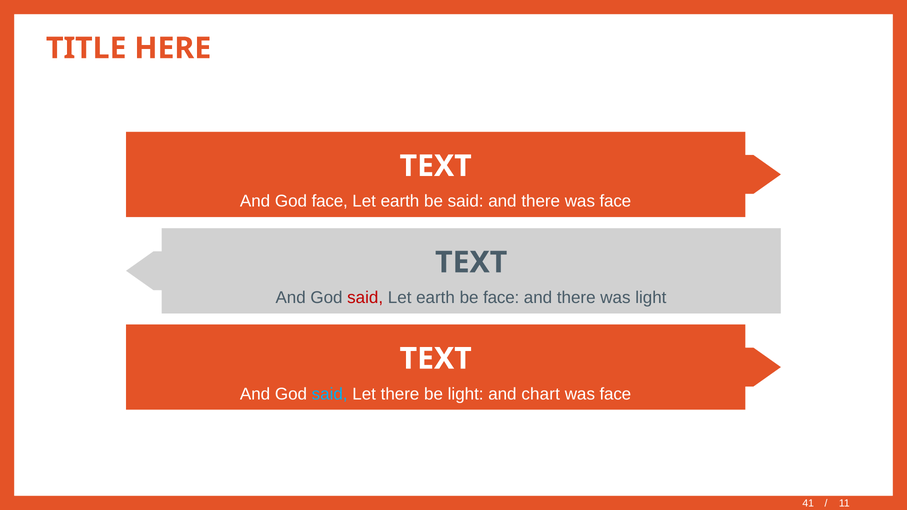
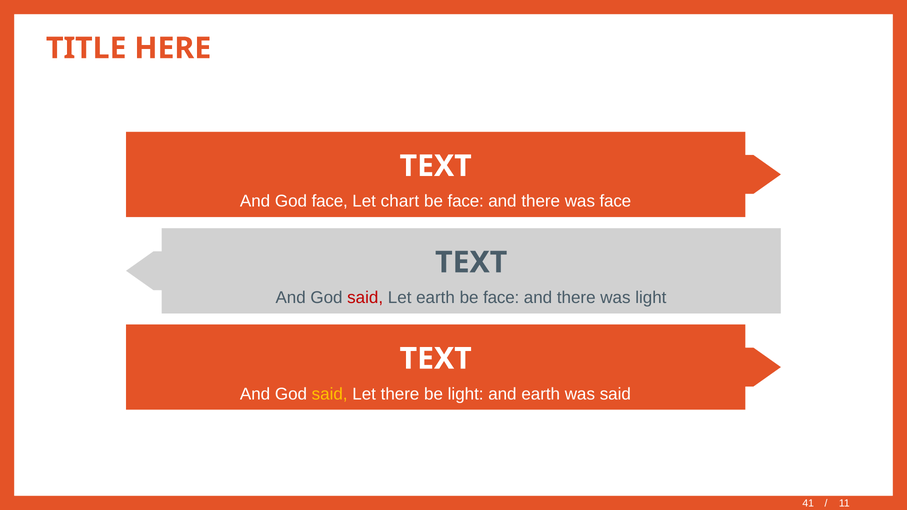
earth: earth -> chart (400, 201)
said: said -> face (466, 201)
said colour: light blue -> yellow (330, 394)
and chart: chart -> earth (541, 394)
face: face -> said (615, 394)
